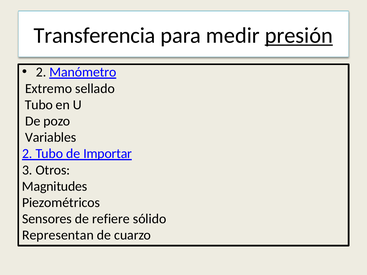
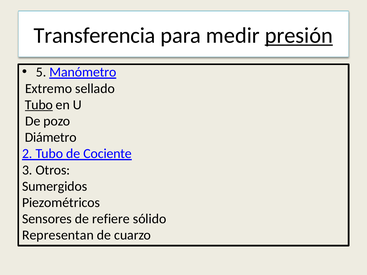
2: 2 -> 5 (41, 72)
Tubo underline: none -> present (39, 105)
Variables: Variables -> Diámetro (51, 137)
Importar: Importar -> Cociente (108, 154)
Magnitudes: Magnitudes -> Sumergidos (55, 186)
